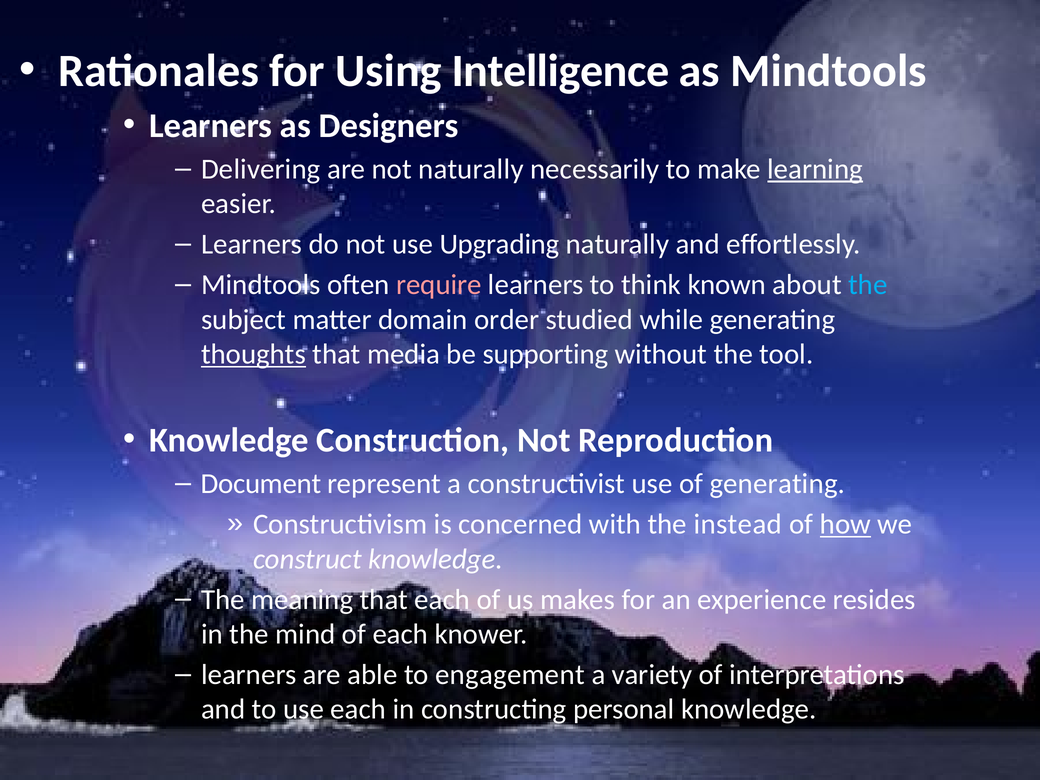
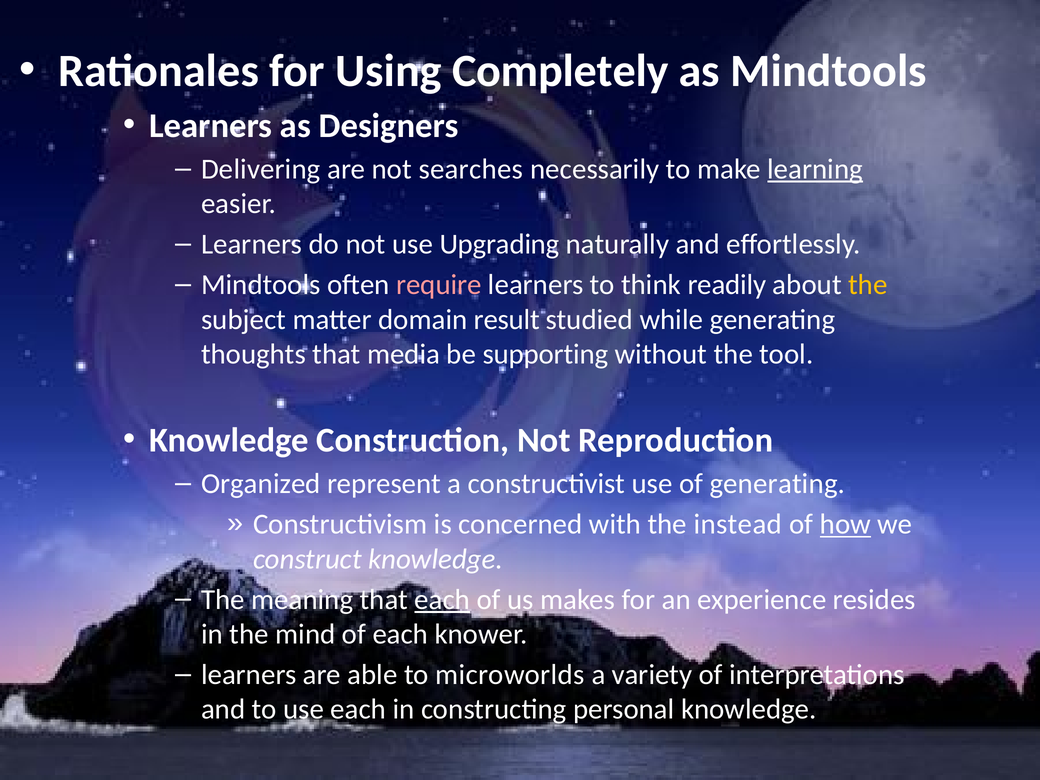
Intelligence: Intelligence -> Completely (560, 71)
not naturally: naturally -> searches (471, 169)
known: known -> readily (727, 285)
the colour: light blue -> yellow (868, 285)
order: order -> result (507, 320)
thoughts underline: present -> none (253, 354)
Document: Document -> Organized (261, 484)
each underline: none -> present (442, 599)
engagement: engagement -> microworlds (510, 675)
